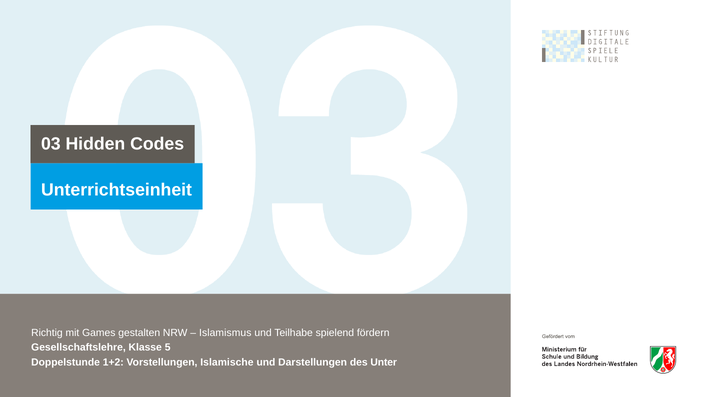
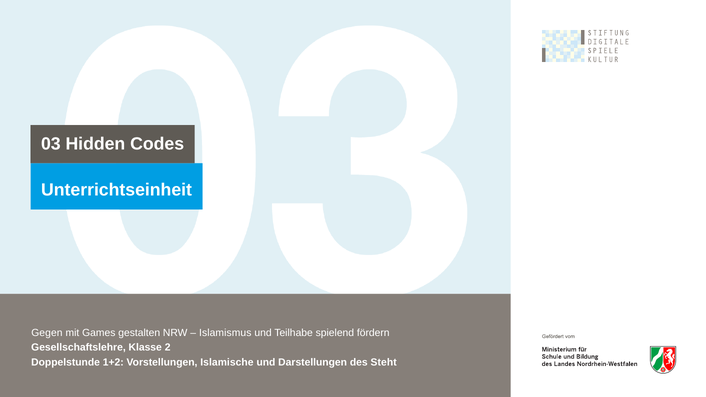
Richtig: Richtig -> Gegen (47, 333)
5: 5 -> 2 (168, 348)
Unter: Unter -> Steht (384, 362)
